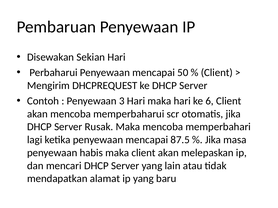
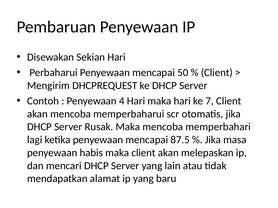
3: 3 -> 4 (122, 101)
6: 6 -> 7 (210, 101)
